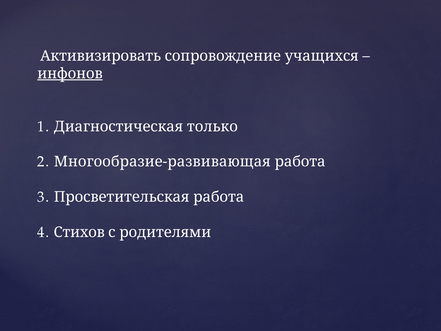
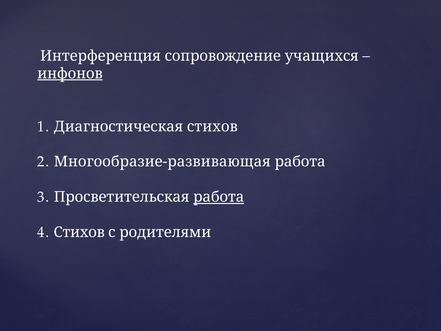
Активизировать: Активизировать -> Интерференция (101, 56)
Диагностическая только: только -> стихов (212, 126)
работа underline: none -> present (219, 197)
